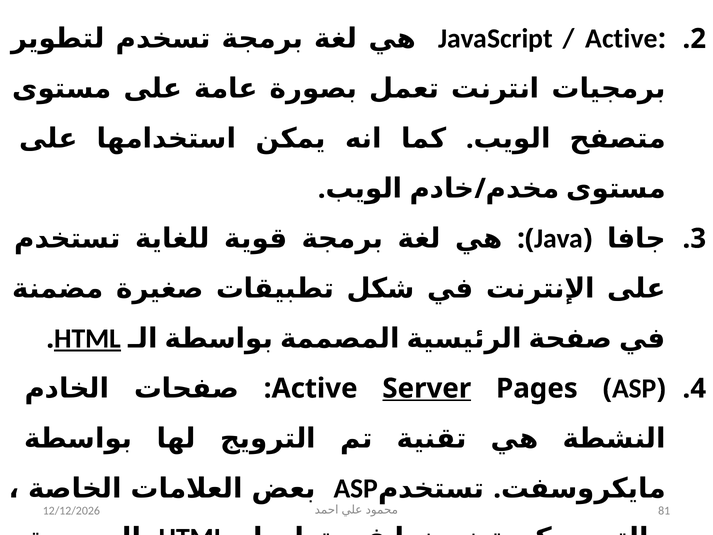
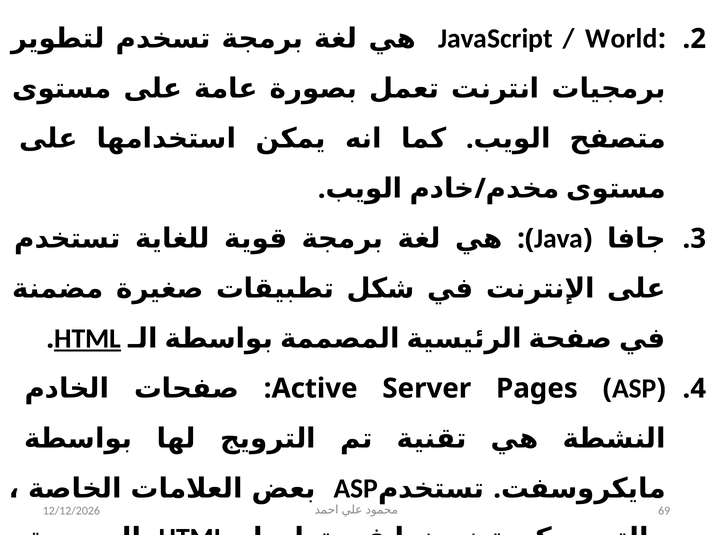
Active: Active -> World (621, 39)
Server underline: present -> none (427, 388)
81: 81 -> 69 (664, 511)
